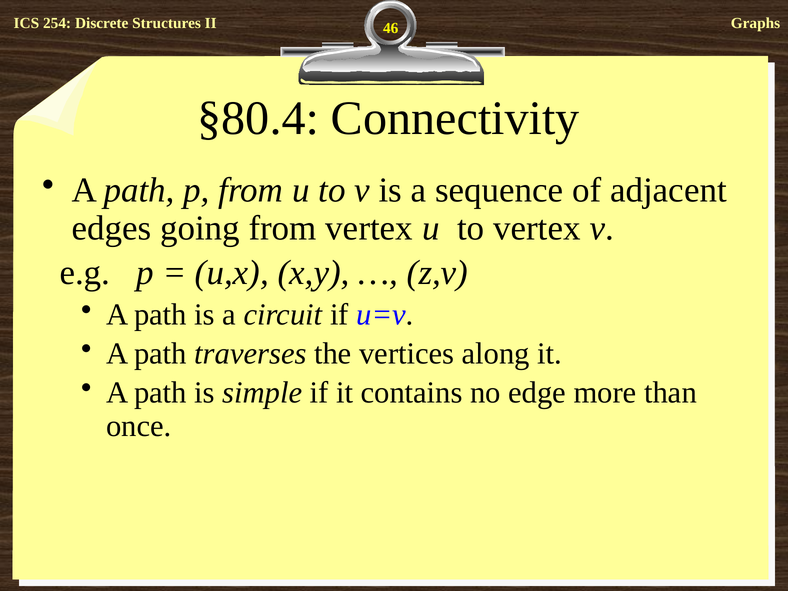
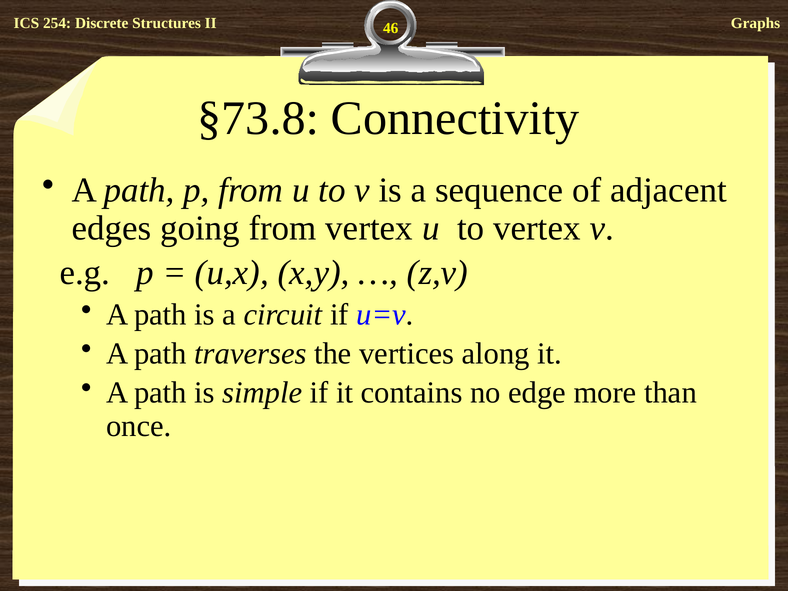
§80.4: §80.4 -> §73.8 (258, 119)
